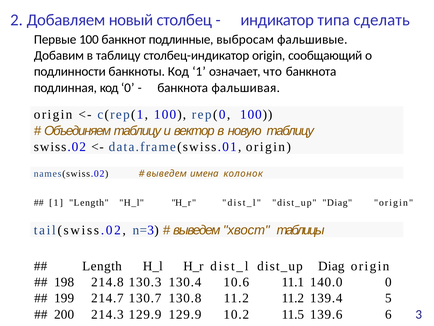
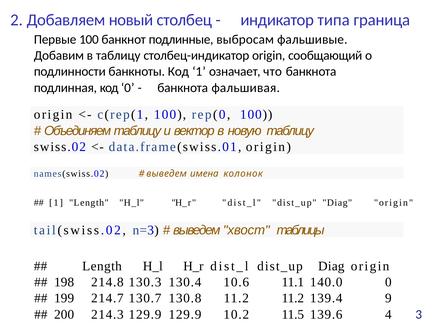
сделать: сделать -> граница (382, 20)
5: 5 -> 9 (388, 298)
6: 6 -> 4 (388, 314)
